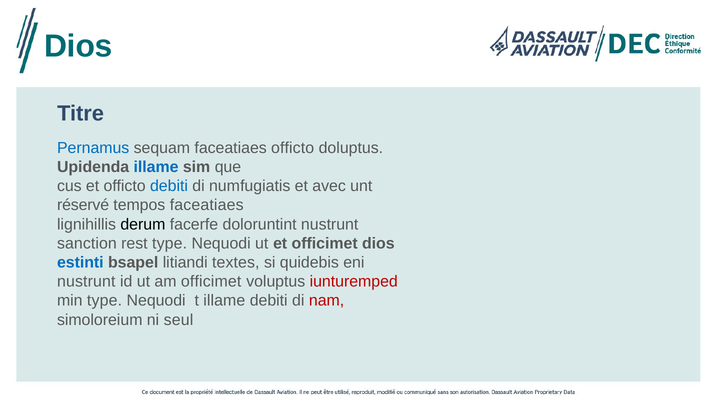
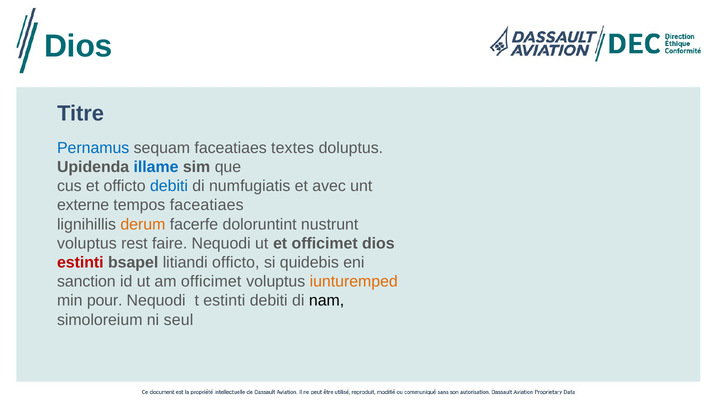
faceatiaes officto: officto -> textes (293, 148)
réservé: réservé -> externe (83, 205)
derum colour: black -> orange (143, 224)
sanction: sanction -> voluptus (87, 243)
rest type: type -> faire (170, 243)
estinti colour: blue -> red (80, 262)
litiandi textes: textes -> officto (236, 262)
nustrunt: nustrunt -> sanction (86, 281)
iunturemped colour: red -> orange (354, 281)
min type: type -> pour (105, 301)
t illame: illame -> estinti (224, 301)
nam colour: red -> black (327, 301)
